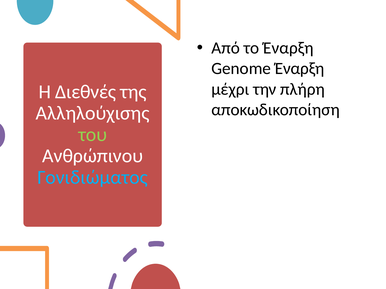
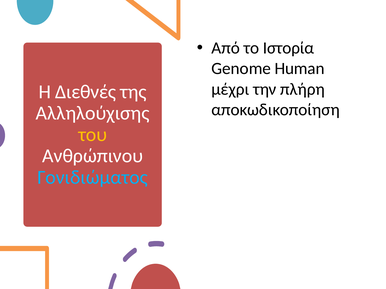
το Έναρξη: Έναρξη -> Ιστορία (289, 48)
Genome Έναρξη: Έναρξη -> Human (300, 69)
του colour: light green -> yellow (93, 135)
